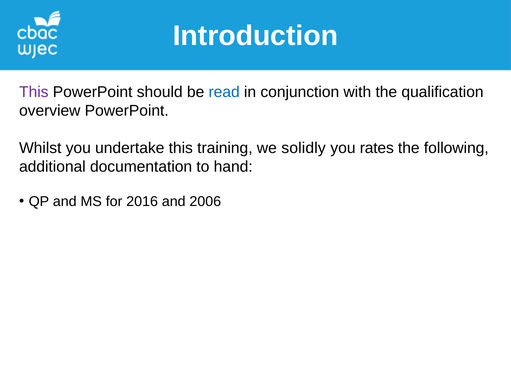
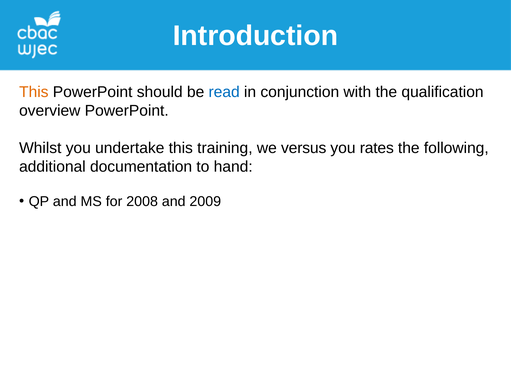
This colour: purple -> orange (34, 92)
solidly: solidly -> versus (304, 148)
2016: 2016 -> 2008 (142, 202)
2006: 2006 -> 2009 (205, 202)
